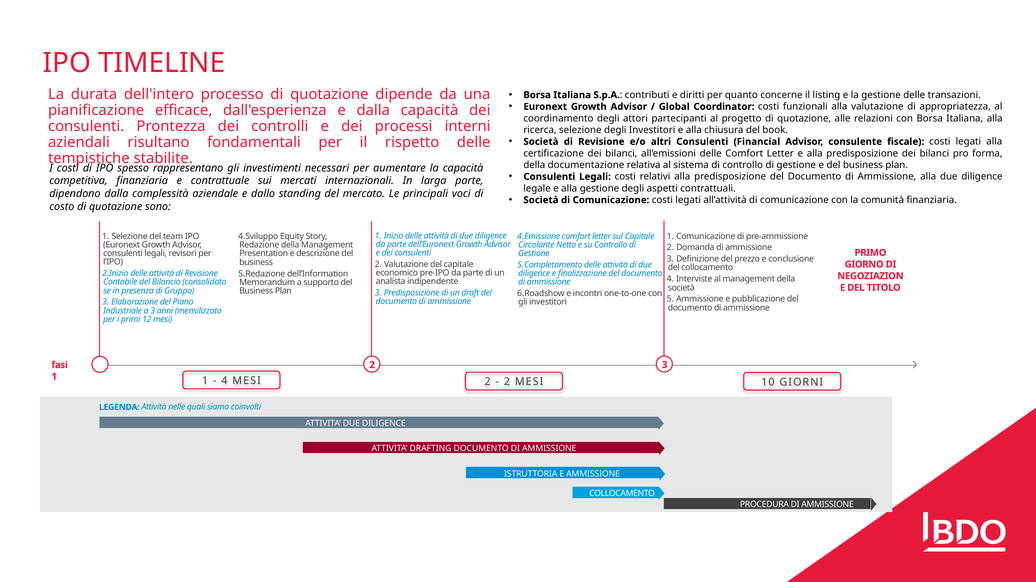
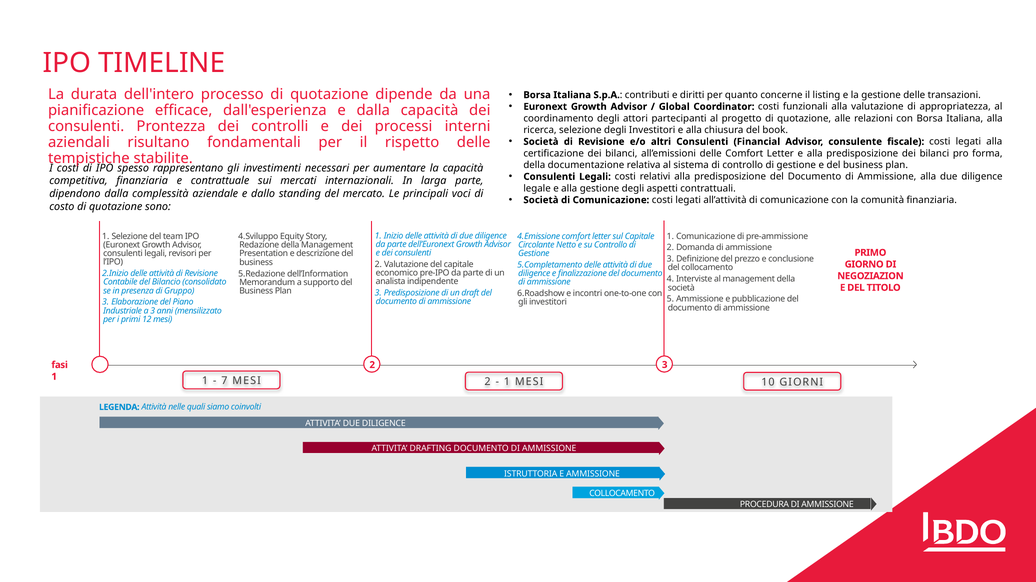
4: 4 -> 7 (224, 381)
2: 2 -> 1 (507, 382)
